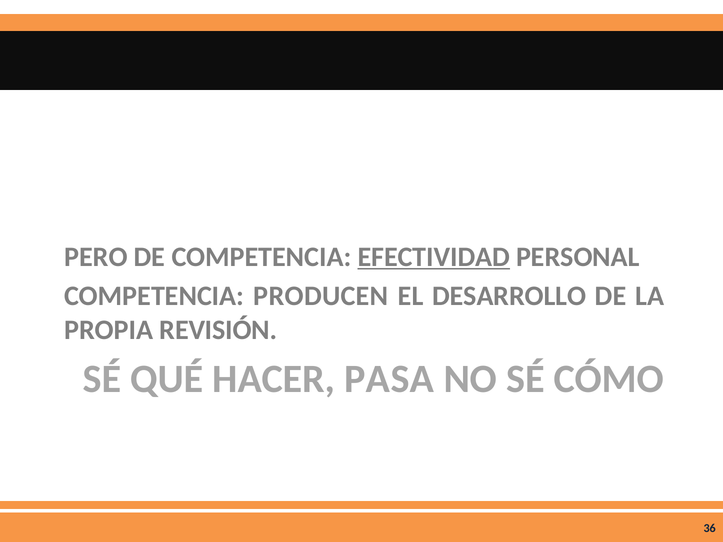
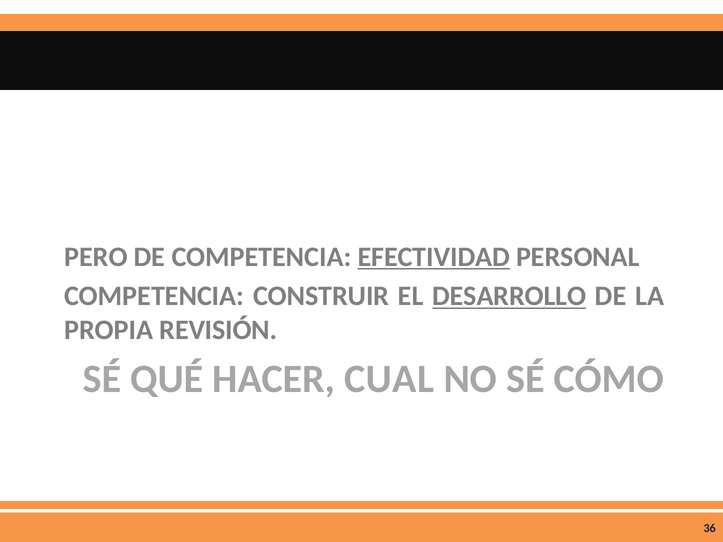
PRODUCEN: PRODUCEN -> CONSTRUIR (321, 296)
DESARROLLO underline: none -> present (509, 296)
PASA: PASA -> CUAL (389, 379)
